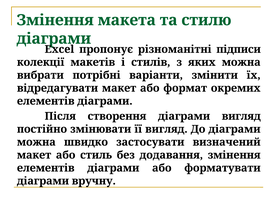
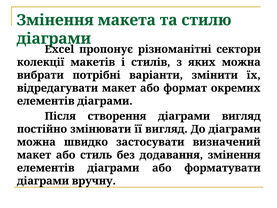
підписи: підписи -> сектори (239, 49)
